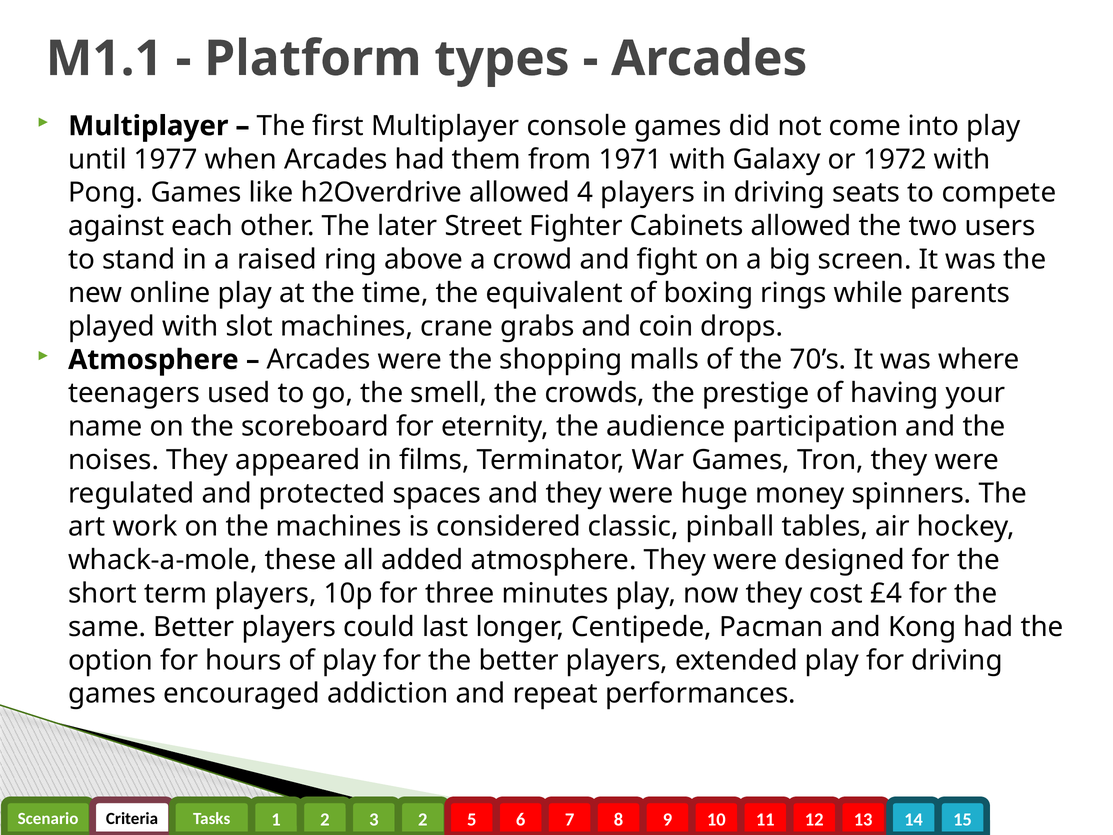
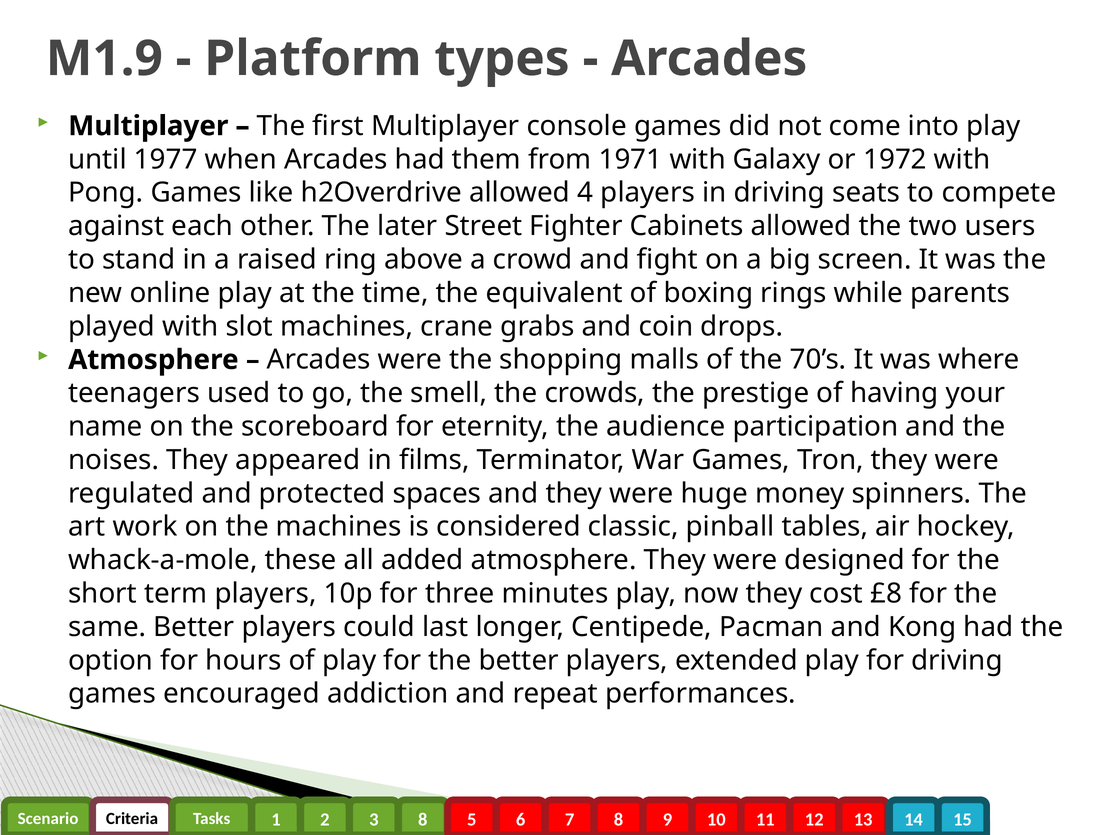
M1.1: M1.1 -> M1.9 (104, 59)
£4: £4 -> £8 (886, 593)
2: 2 -> 8 (423, 819)
